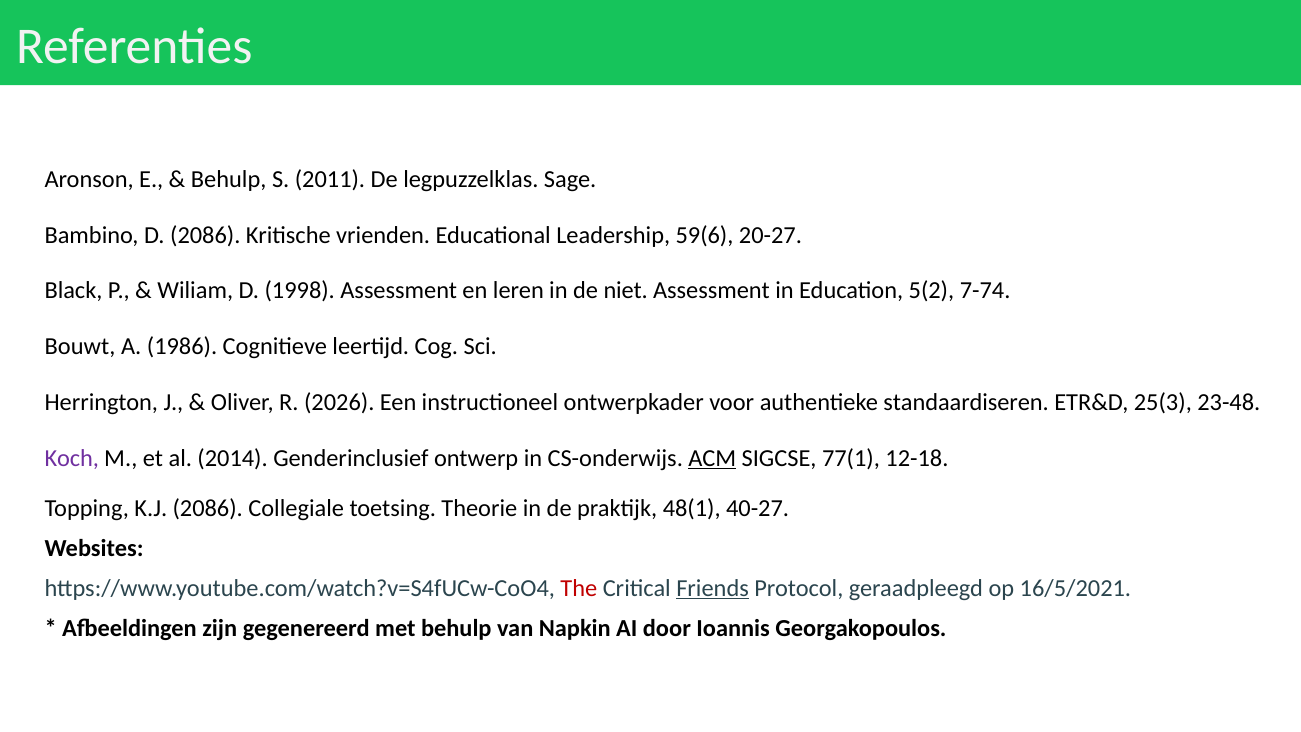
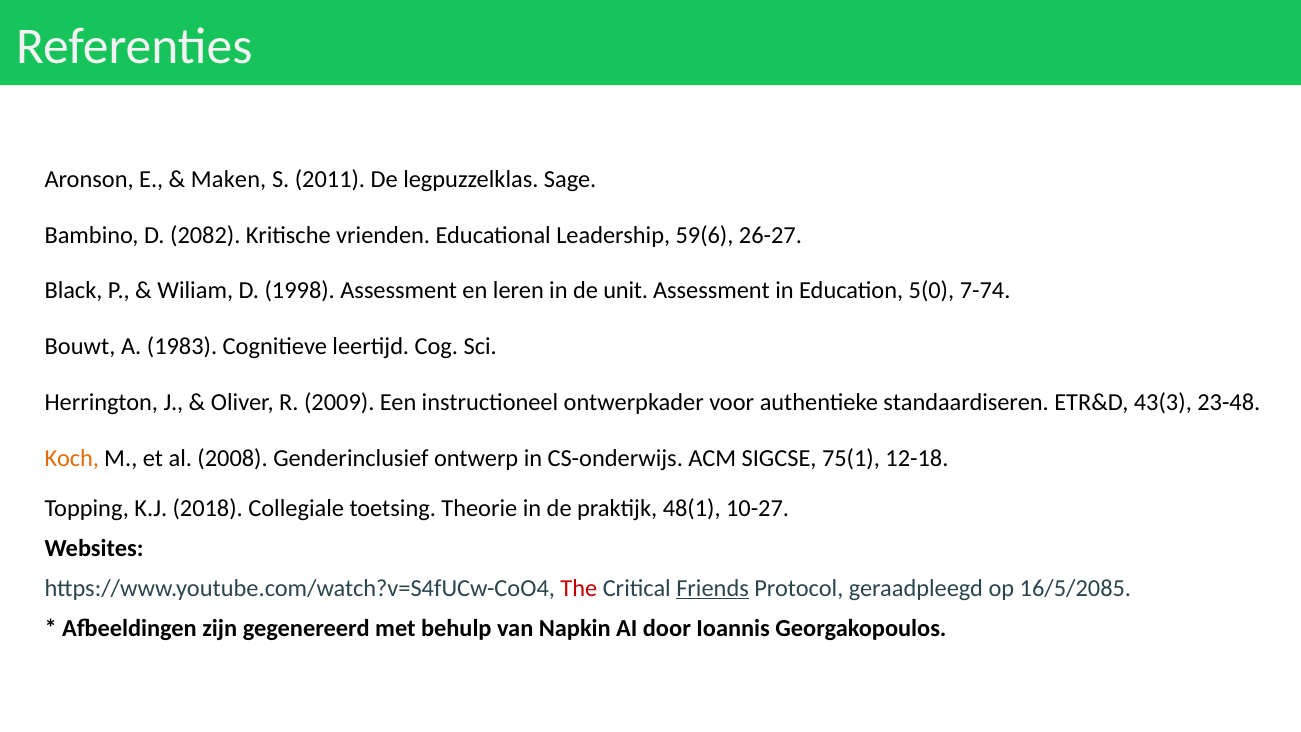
Behulp: Behulp -> Maken (229, 179)
D 2086: 2086 -> 2082 (205, 235)
20-27: 20-27 -> 26-27 (770, 235)
niet: niet -> unit (626, 291)
5(2: 5(2 -> 5(0 (931, 291)
1986: 1986 -> 1983 (182, 346)
2026: 2026 -> 2009 (339, 402)
25(3: 25(3 -> 43(3 (1163, 402)
Koch colour: purple -> orange (72, 458)
2014: 2014 -> 2008 (233, 458)
ACM underline: present -> none (712, 458)
77(1: 77(1 -> 75(1 (851, 458)
K.J 2086: 2086 -> 2018 (208, 508)
40-27: 40-27 -> 10-27 (758, 508)
16/5/2021: 16/5/2021 -> 16/5/2085 (1075, 588)
